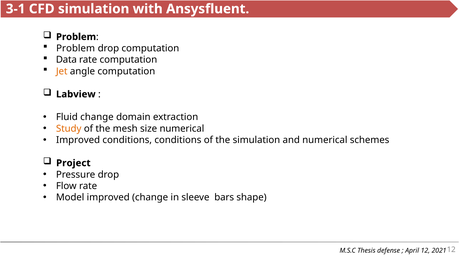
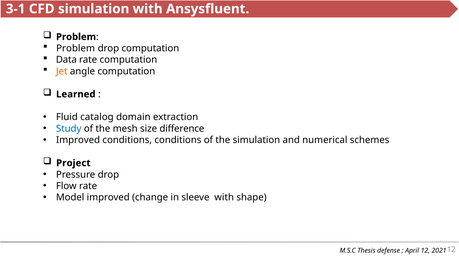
Labview: Labview -> Learned (76, 94)
Fluid change: change -> catalog (97, 117)
Study colour: orange -> blue (69, 129)
size numerical: numerical -> difference (182, 129)
sleeve bars: bars -> with (224, 198)
